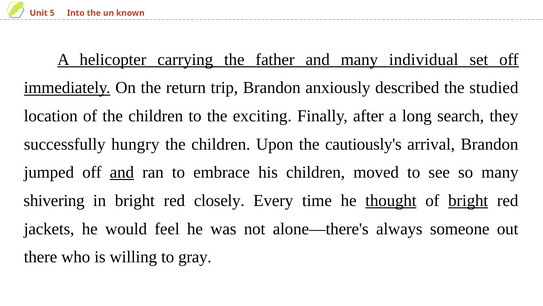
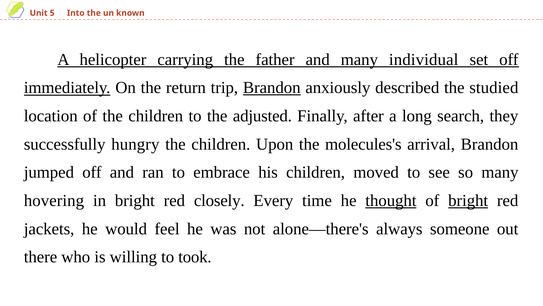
Brandon underline: none -> present (272, 88)
exciting: exciting -> adjusted (262, 116)
cautiously's: cautiously's -> molecules's (363, 144)
and underline: present -> none (122, 172)
shivering: shivering -> hovering (54, 200)
gray: gray -> took (195, 257)
